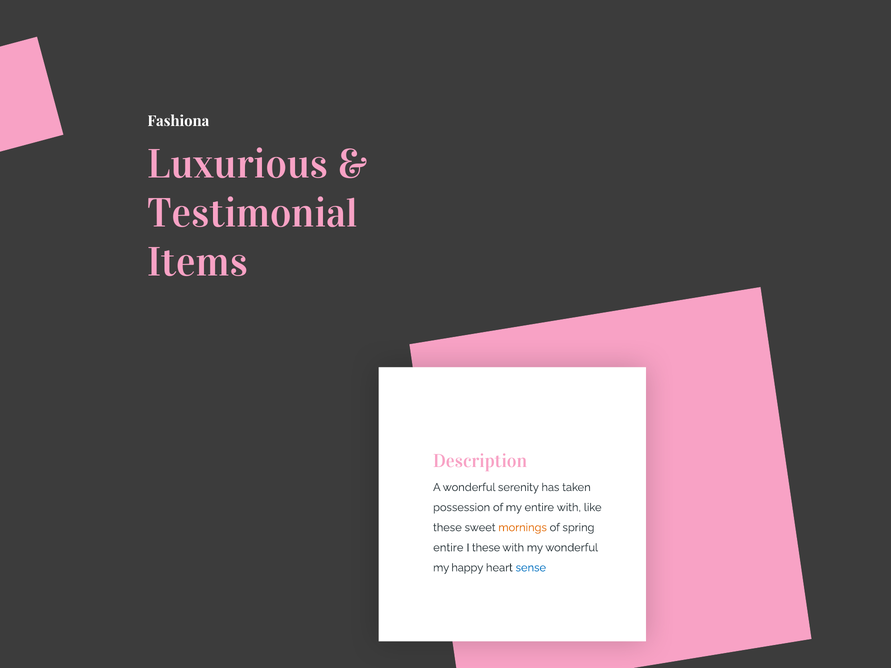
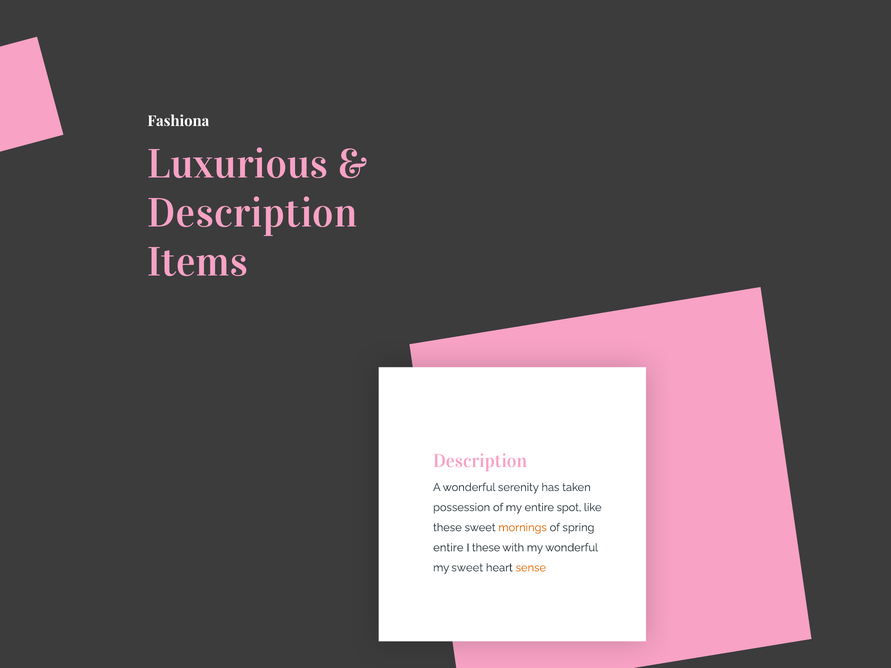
Testimonial: Testimonial -> Description (252, 213)
entire with: with -> spot (569, 508)
my happy: happy -> sweet (467, 568)
sense colour: blue -> orange (531, 568)
